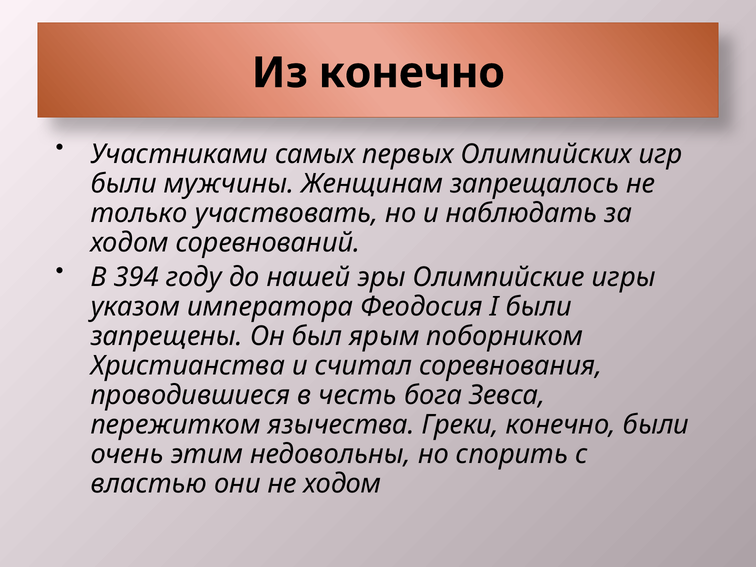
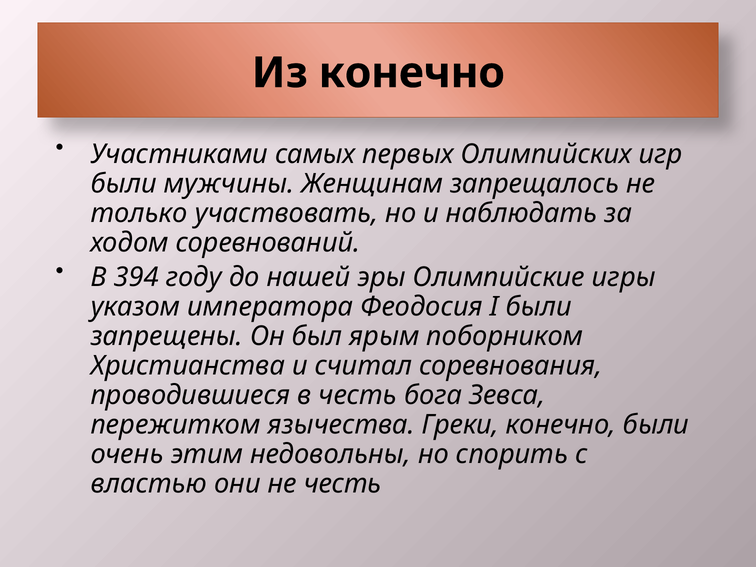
не ходом: ходом -> честь (343, 484)
